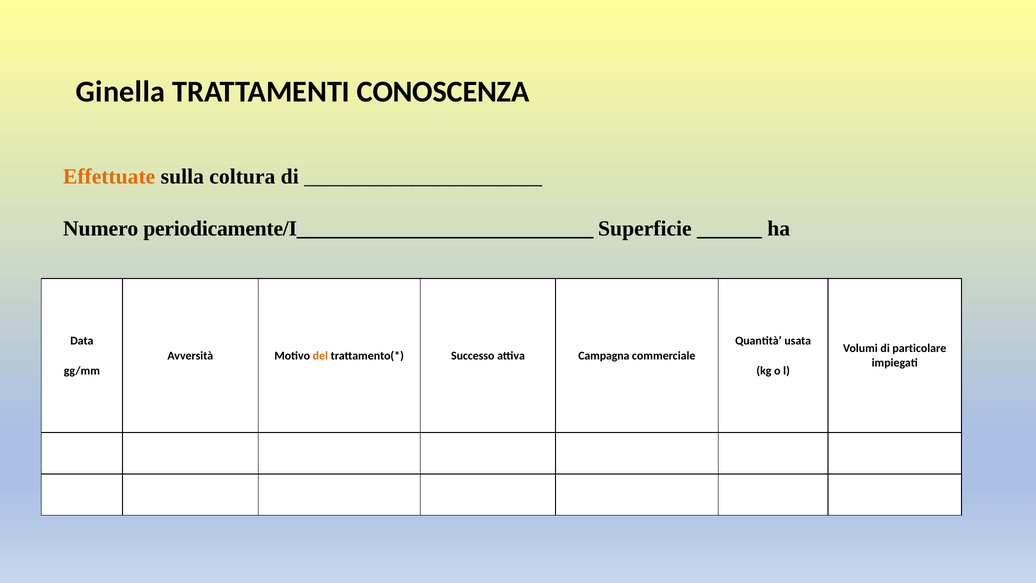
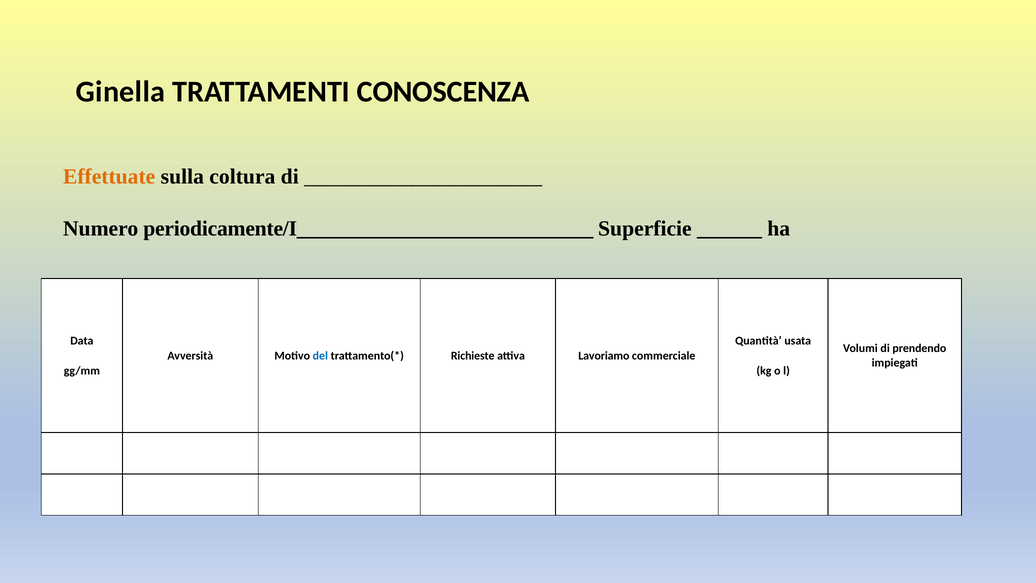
particolare: particolare -> prendendo (919, 348)
del colour: orange -> blue (320, 356)
Successo: Successo -> Richieste (473, 356)
Campagna: Campagna -> Lavoriamo (604, 356)
